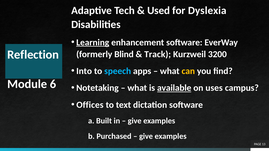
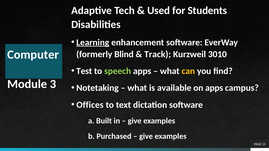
Dyslexia: Dyslexia -> Students (207, 11)
Reflection: Reflection -> Computer (33, 55)
3200: 3200 -> 3010 (217, 54)
Into: Into -> Test (84, 71)
speech colour: light blue -> light green (118, 71)
6: 6 -> 3 (53, 84)
available underline: present -> none (174, 88)
on uses: uses -> apps (214, 88)
